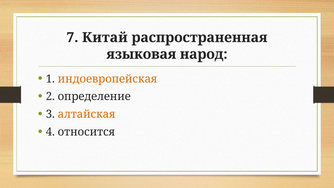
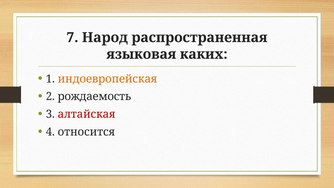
Китай: Китай -> Народ (105, 37)
народ: народ -> каких (204, 54)
определение: определение -> рождаемость (94, 96)
алтайская colour: orange -> red (87, 114)
